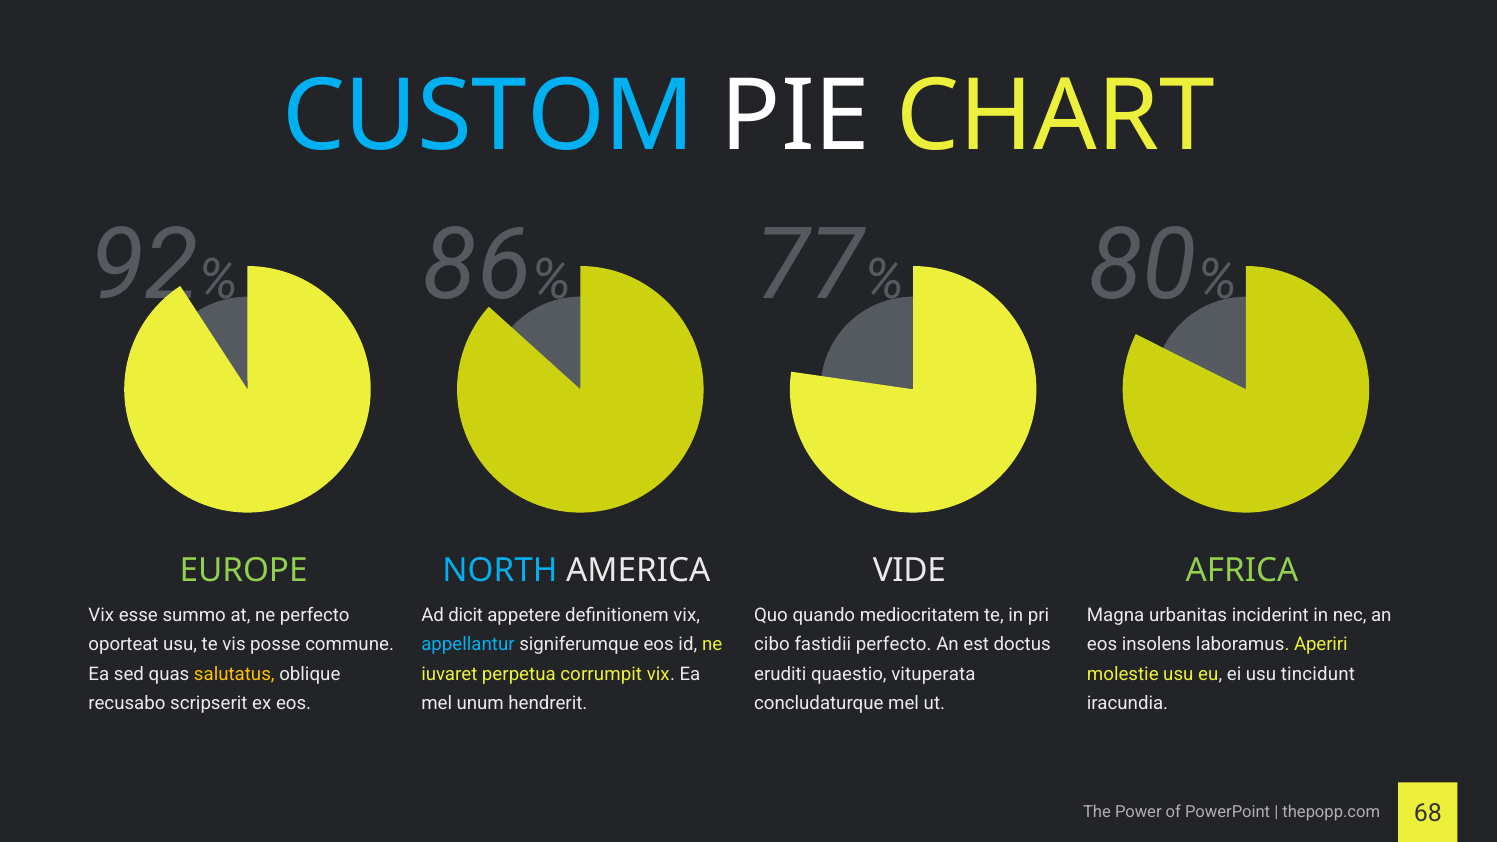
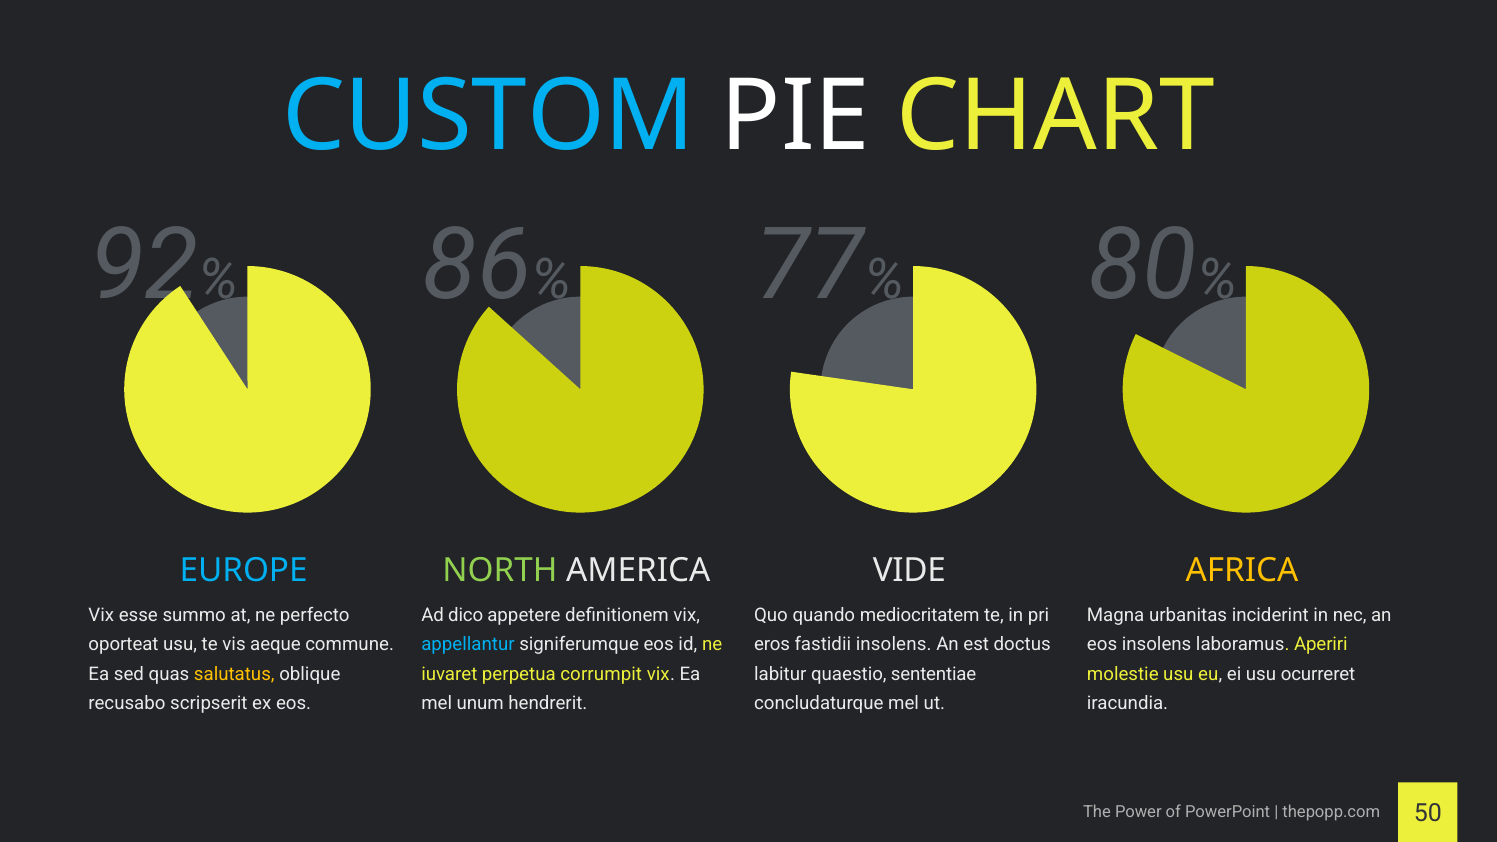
EUROPE colour: light green -> light blue (244, 571)
NORTH colour: light blue -> light green (500, 571)
AFRICA colour: light green -> yellow (1242, 571)
dicit: dicit -> dico (466, 616)
posse: posse -> aeque (275, 645)
cibo: cibo -> eros (772, 645)
fastidii perfecto: perfecto -> insolens (894, 645)
eruditi: eruditi -> labitur (780, 674)
vituperata: vituperata -> sententiae (934, 674)
tincidunt: tincidunt -> ocurreret (1318, 674)
68: 68 -> 50 (1428, 813)
